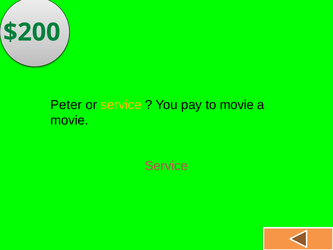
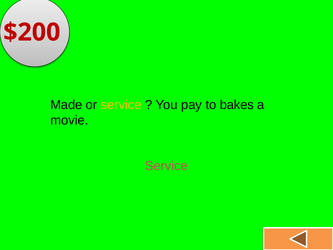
$200 colour: green -> red (32, 32)
Peter: Peter -> Made (66, 105)
to movie: movie -> bakes (237, 105)
